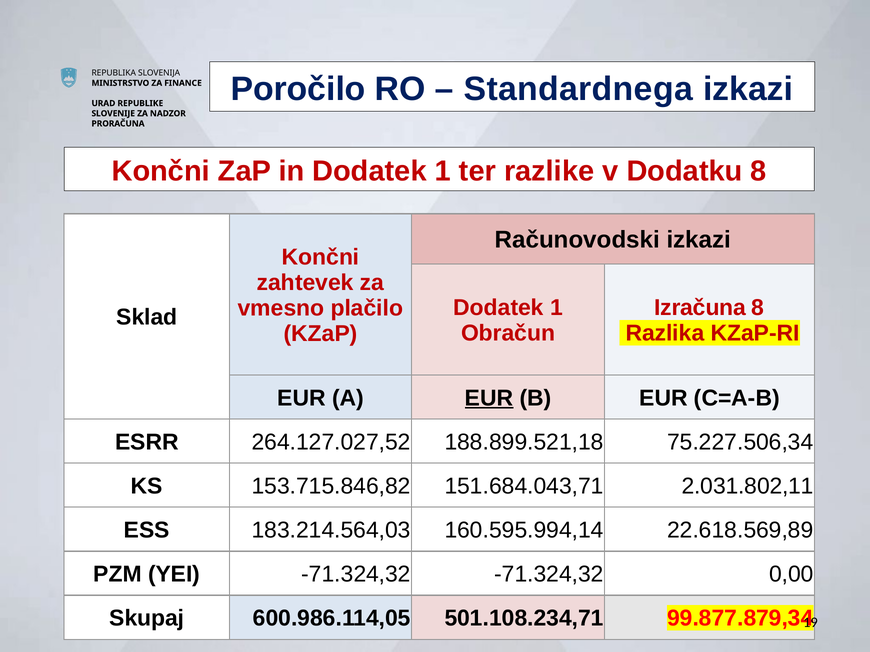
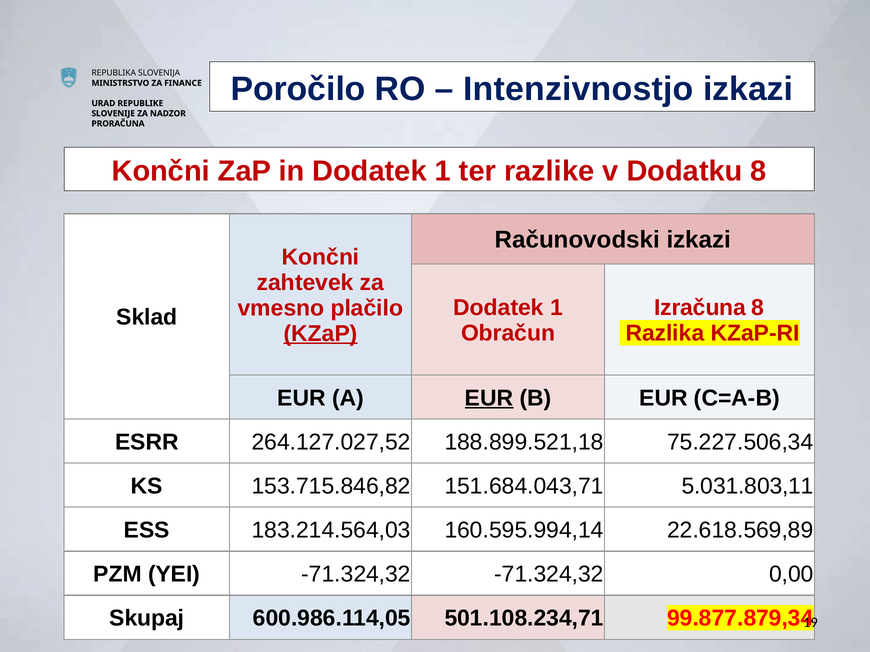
Standardnega: Standardnega -> Intenzivnostjo (578, 89)
KZaP underline: none -> present (321, 334)
2.031.802,11: 2.031.802,11 -> 5.031.803,11 (748, 486)
